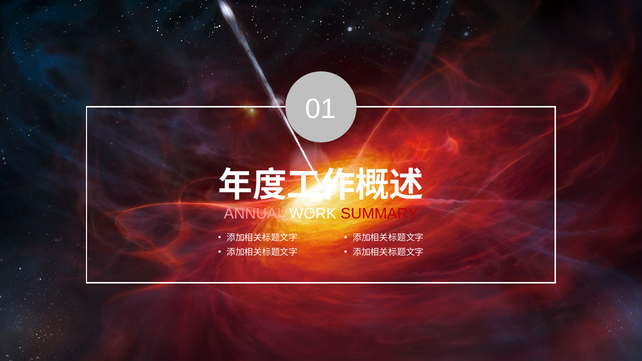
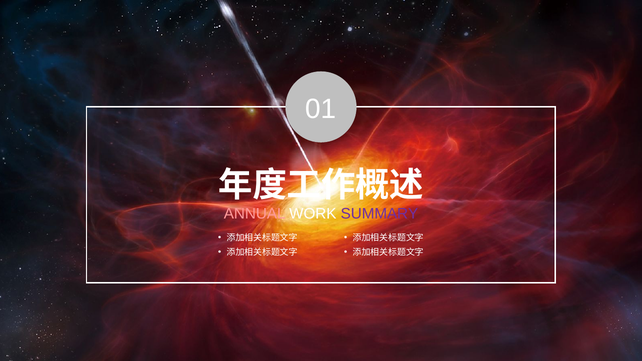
SUMMARY colour: red -> purple (379, 214)
